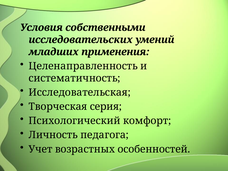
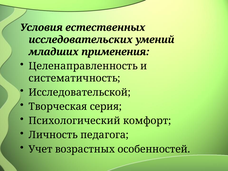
собственными: собственными -> естественных (105, 28)
Исследовательская: Исследовательская -> Исследовательской (80, 92)
